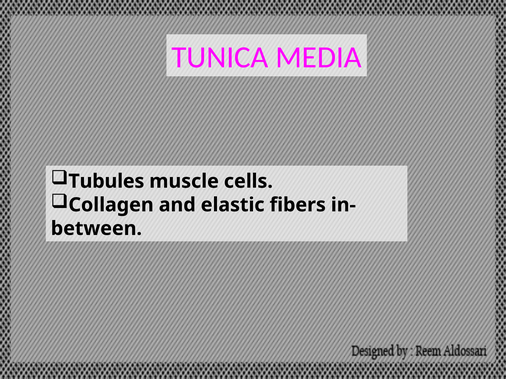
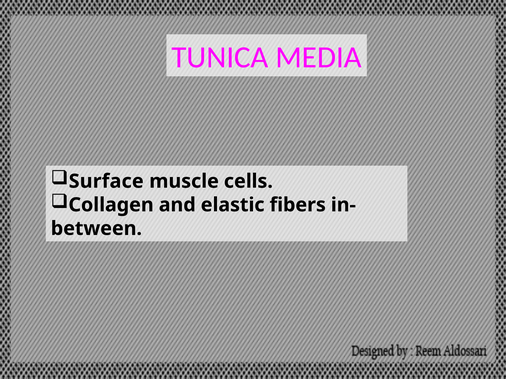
Tubules: Tubules -> Surface (106, 182)
